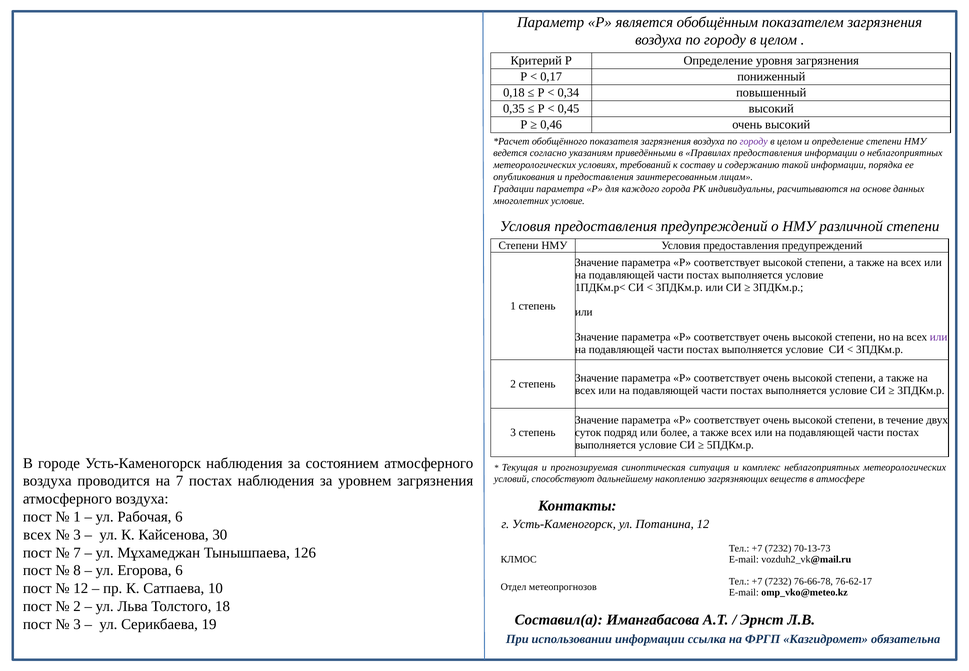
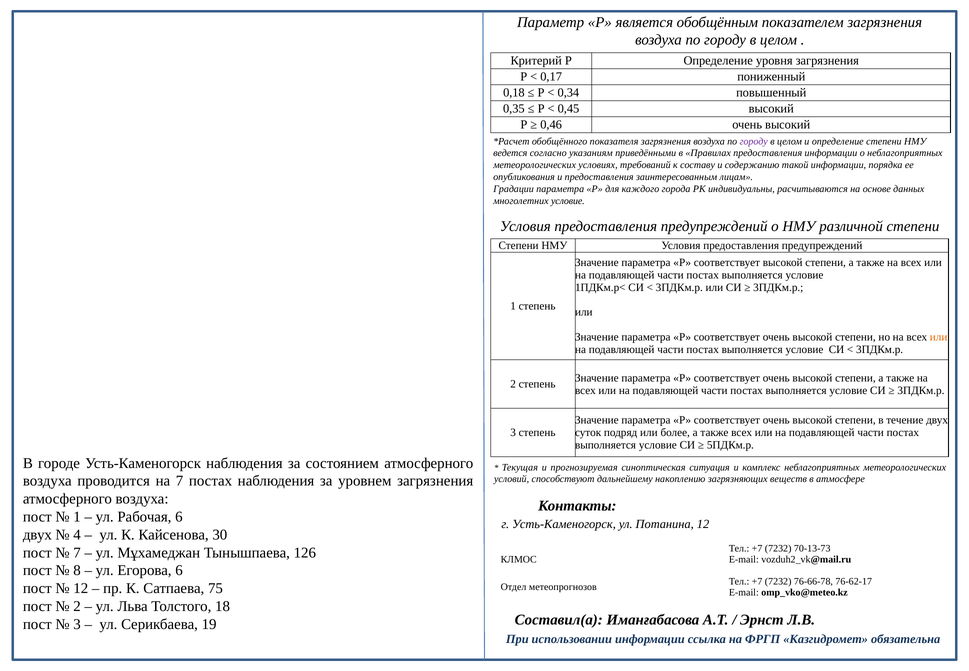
или colour: purple -> orange (939, 337)
всех: всех -> двух (37, 535)
3: 3 -> 4 (77, 535)
10: 10 -> 75 (215, 588)
